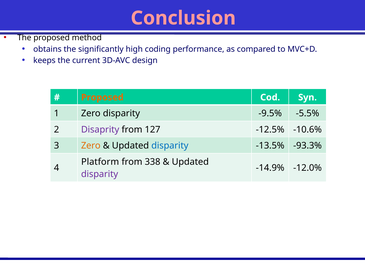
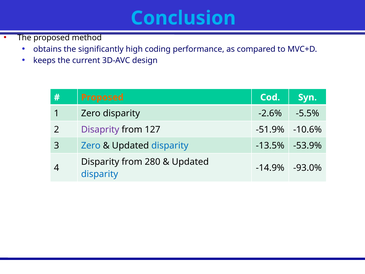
Conclusion colour: pink -> light blue (183, 18)
-9.5%: -9.5% -> -2.6% (270, 113)
-12.5%: -12.5% -> -51.9% (270, 129)
Zero colour: orange -> blue (91, 146)
-93.3%: -93.3% -> -53.9% (308, 146)
Platform: Platform -> Disparity (100, 162)
338: 338 -> 280 (153, 162)
-12.0%: -12.0% -> -93.0% (308, 168)
disparity colour: purple -> blue (100, 174)
